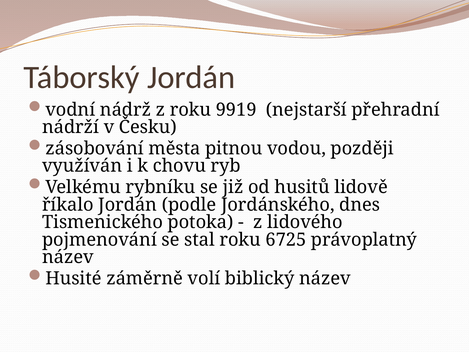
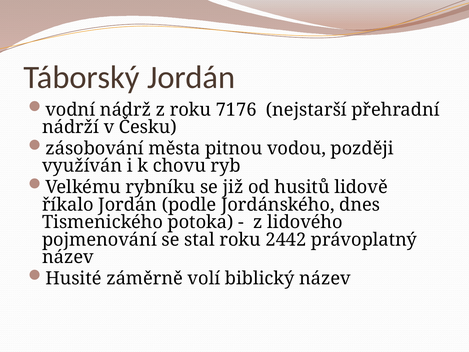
9919: 9919 -> 7176 (236, 110)
6725: 6725 -> 2442 (286, 240)
